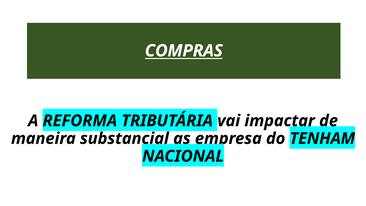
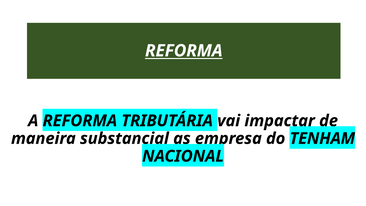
COMPRAS: COMPRAS -> REFORMA (184, 51)
